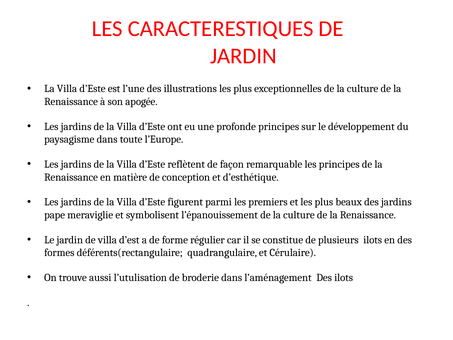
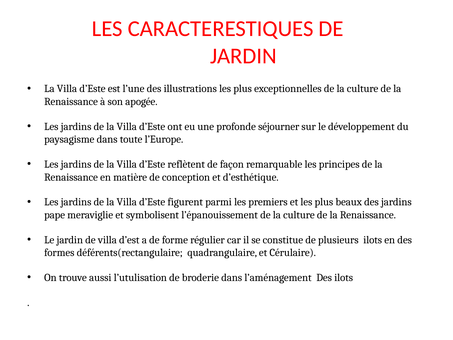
profonde principes: principes -> séjourner (279, 126)
